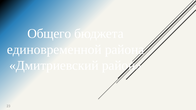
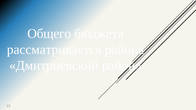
единовременной: единовременной -> рассматривается (54, 50)
